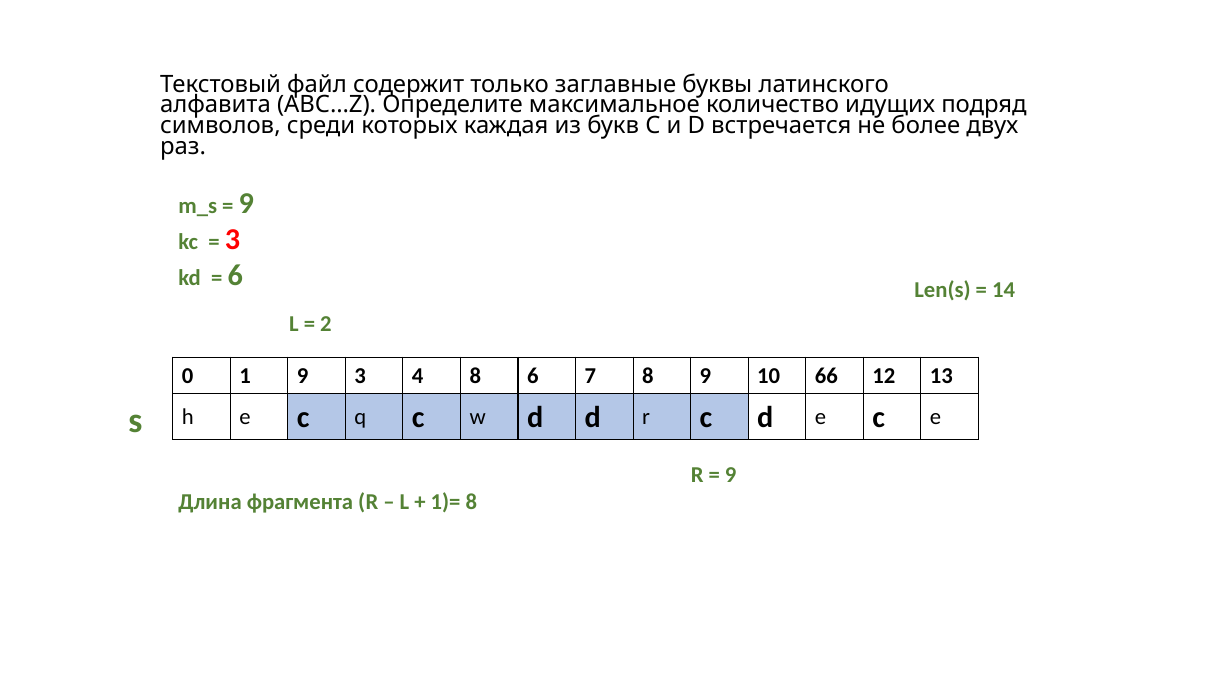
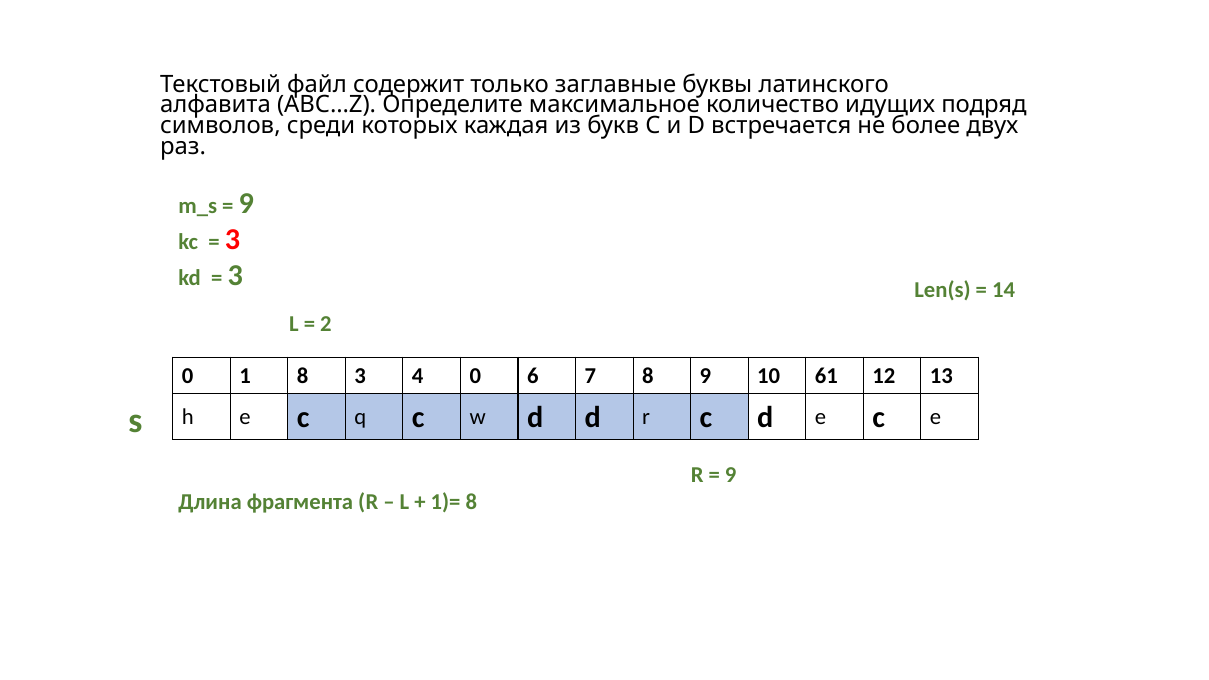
6: 6 -> 3 (235, 276)
1 9: 9 -> 8 (303, 376)
4 8: 8 -> 0 (475, 376)
66: 66 -> 61 (826, 376)
